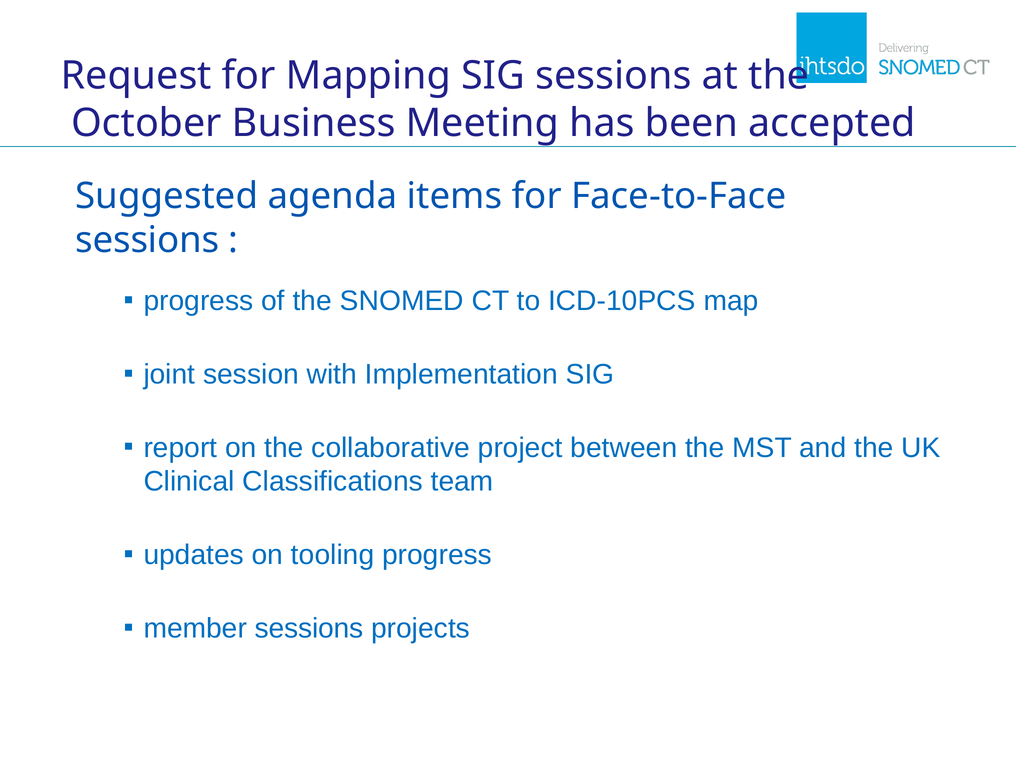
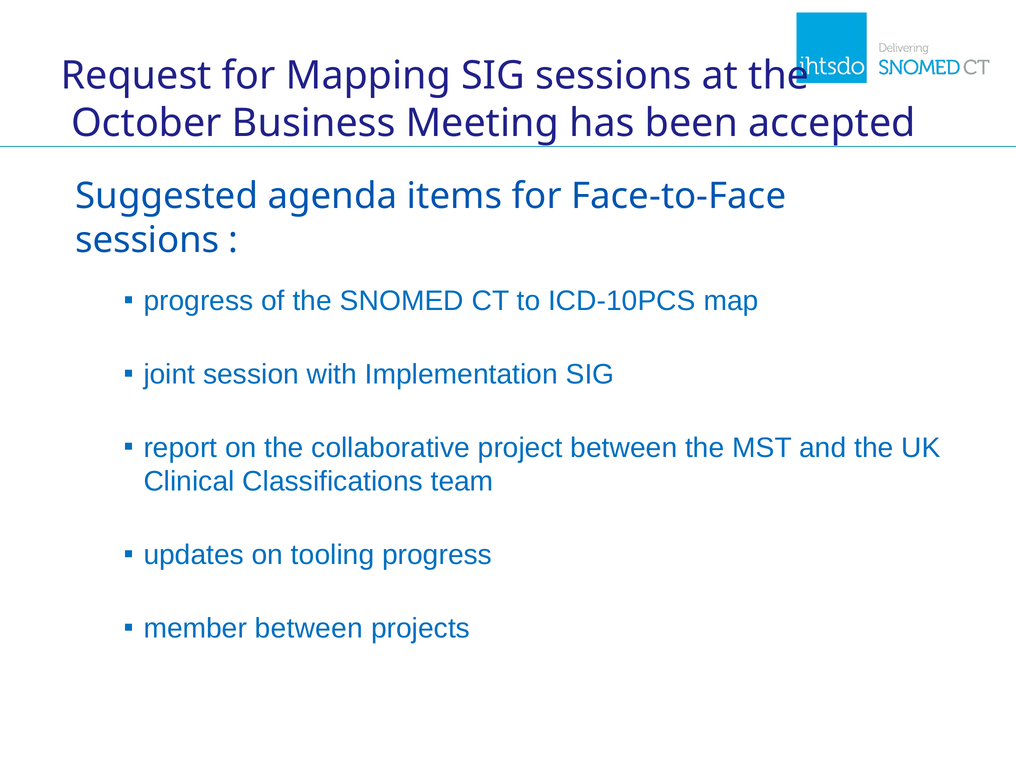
member sessions: sessions -> between (309, 628)
